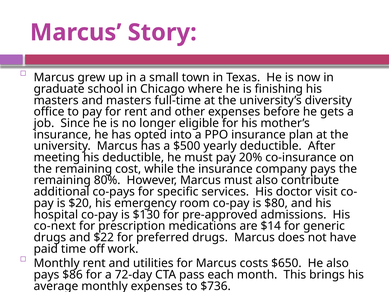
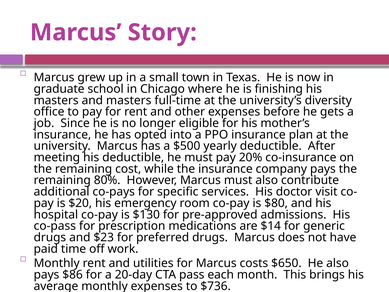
co-next: co-next -> co-pass (55, 226)
$22: $22 -> $23 (104, 237)
72-day: 72-day -> 20-day (133, 274)
